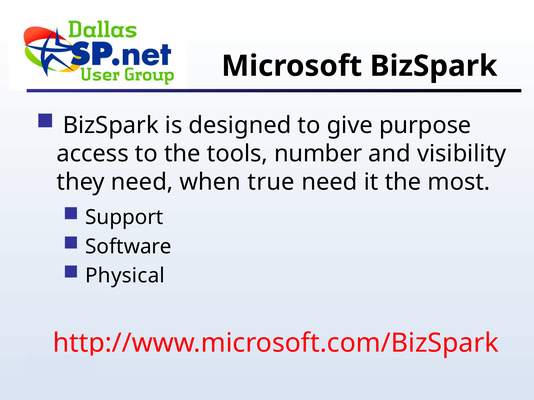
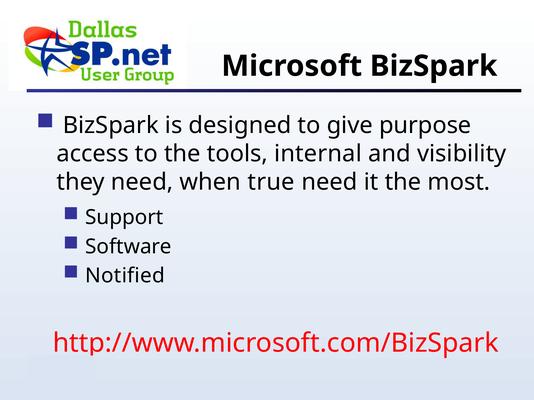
number: number -> internal (318, 154)
Physical: Physical -> Notified (125, 276)
